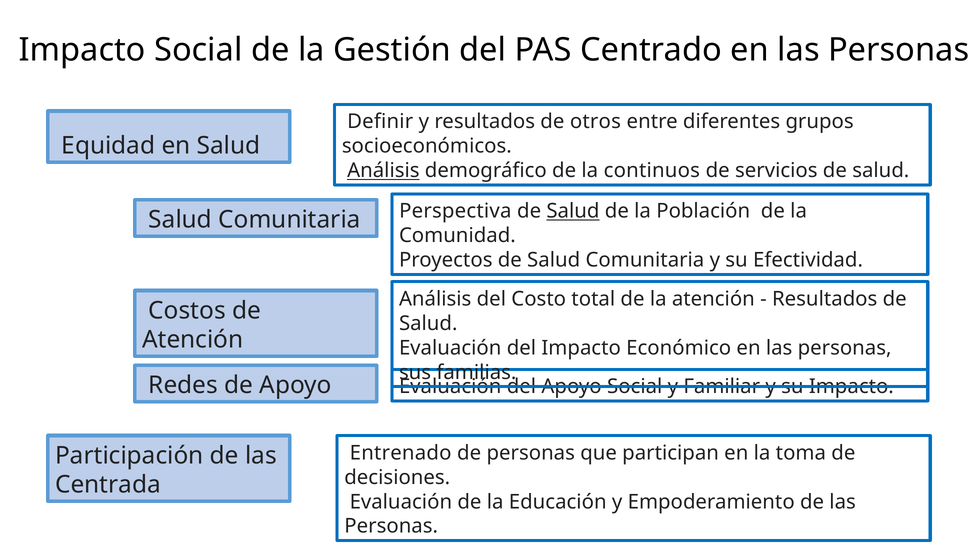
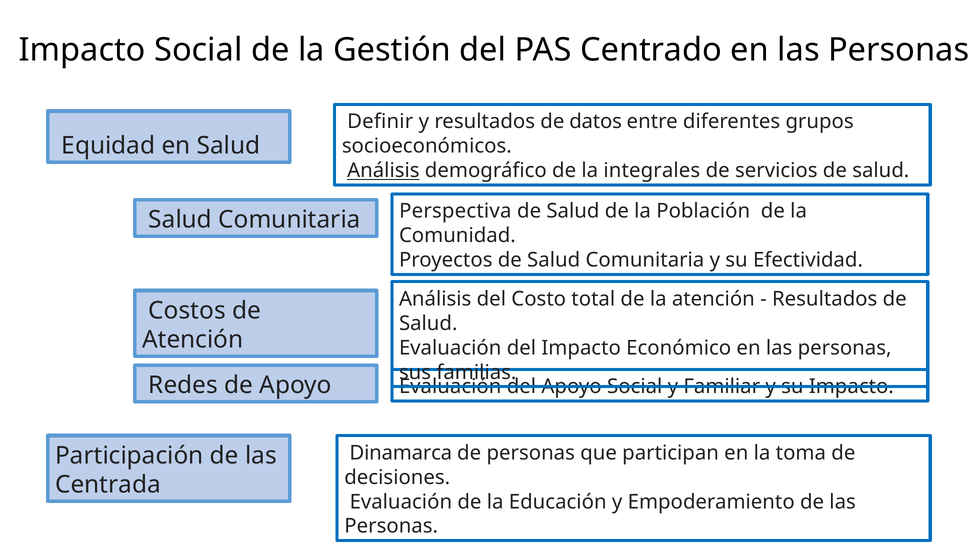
otros: otros -> datos (596, 122)
continuos: continuos -> integrales (652, 171)
Salud underline: present -> none (573, 211)
Entrenado: Entrenado -> Dinamarca (401, 453)
